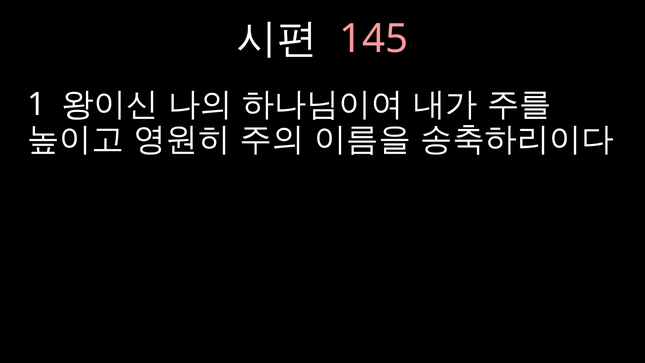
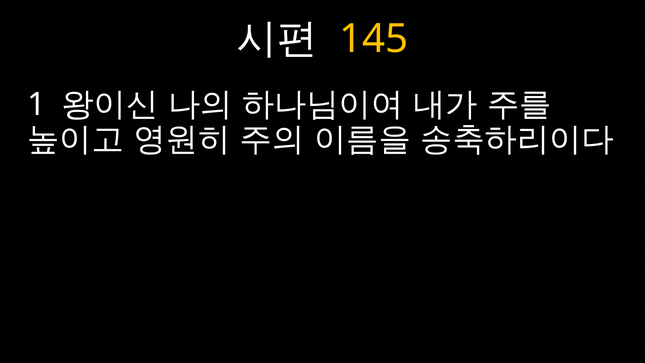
145 colour: pink -> yellow (374, 39)
